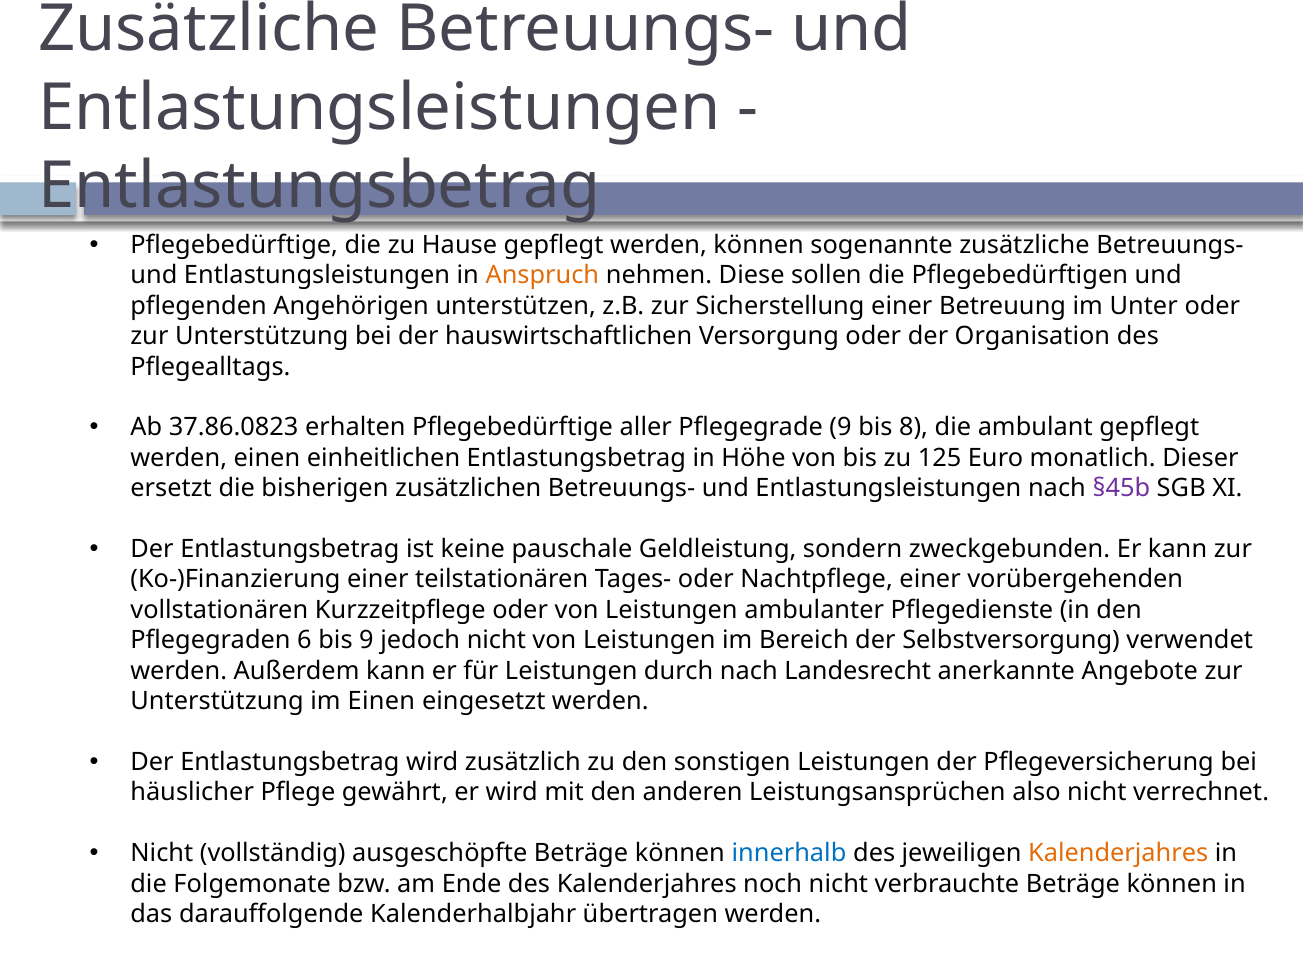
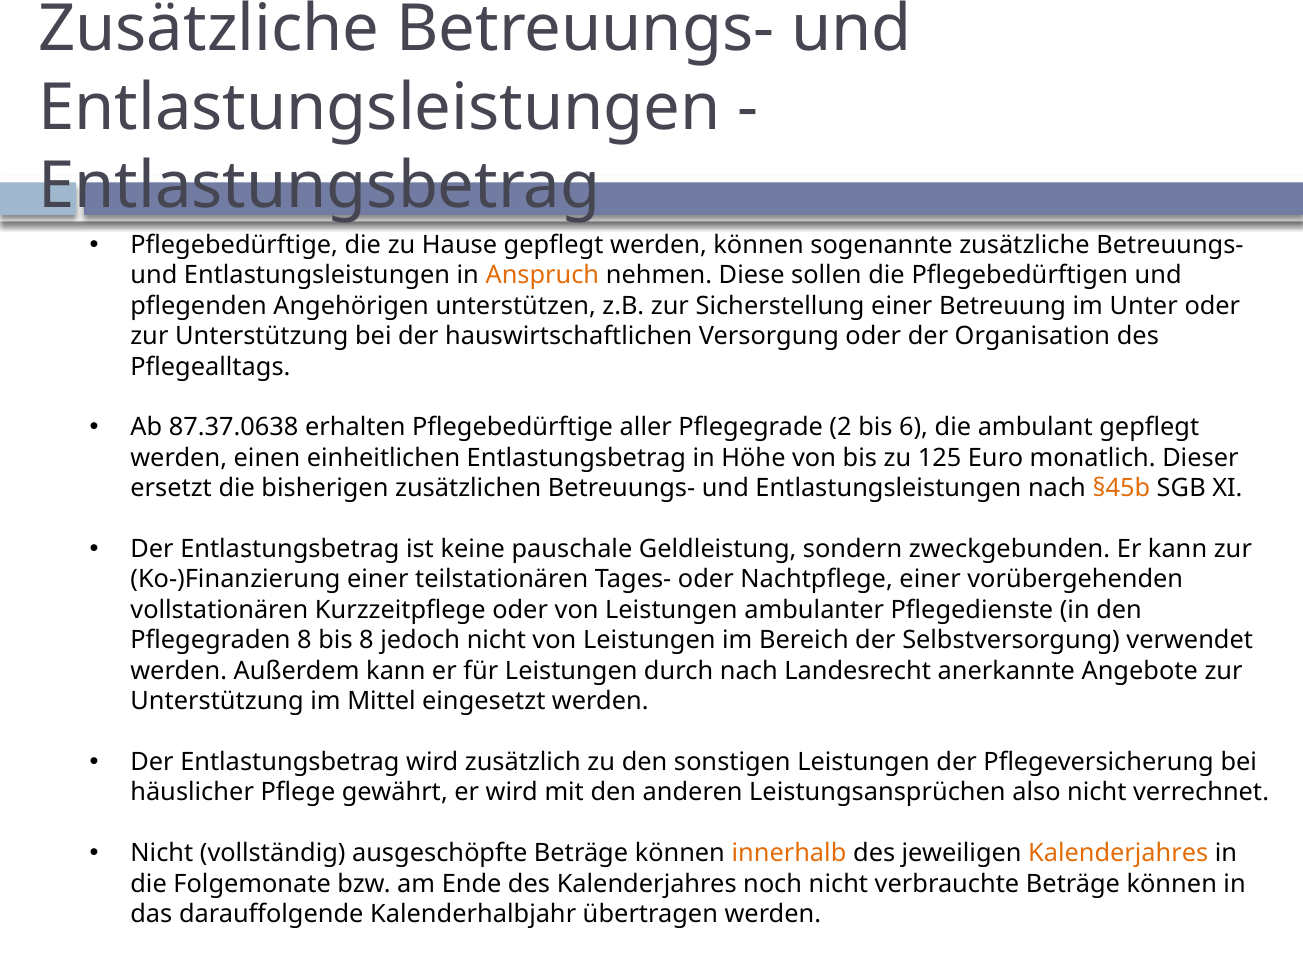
37.86.0823: 37.86.0823 -> 87.37.0638 (234, 428)
Pflegegrade 9: 9 -> 2 (841, 428)
8: 8 -> 6 (914, 428)
§45b colour: purple -> orange (1121, 489)
Pflegegraden 6: 6 -> 8 (304, 641)
bis 9: 9 -> 8 (366, 641)
im Einen: Einen -> Mittel (381, 701)
innerhalb colour: blue -> orange (789, 854)
